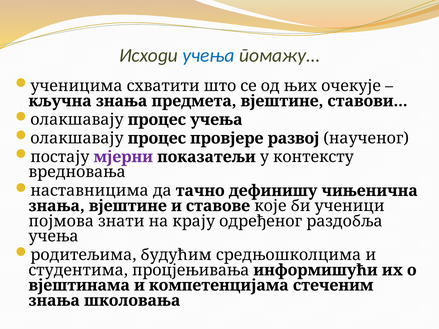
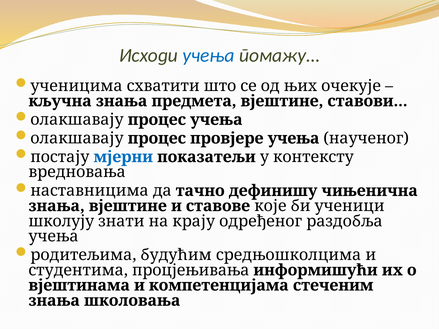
провјере развој: развој -> учења (294, 138)
мјерни colour: purple -> blue (123, 157)
појмова: појмова -> школују (61, 221)
